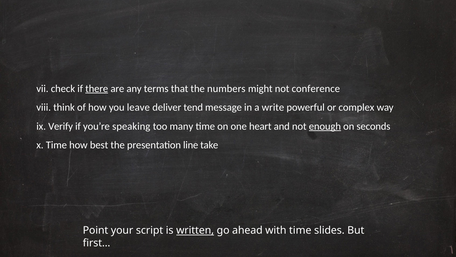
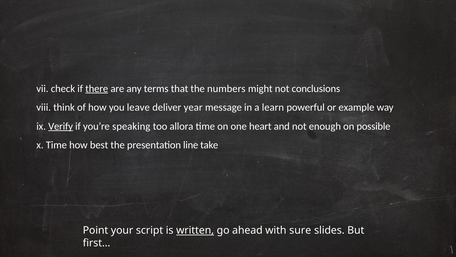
conference: conference -> conclusions (316, 88)
tend: tend -> year (193, 107)
write: write -> learn (273, 107)
complex: complex -> example (356, 107)
Verify underline: none -> present (61, 126)
many: many -> allora (181, 126)
enough underline: present -> none (325, 126)
seconds: seconds -> possible (373, 126)
with time: time -> sure (300, 230)
